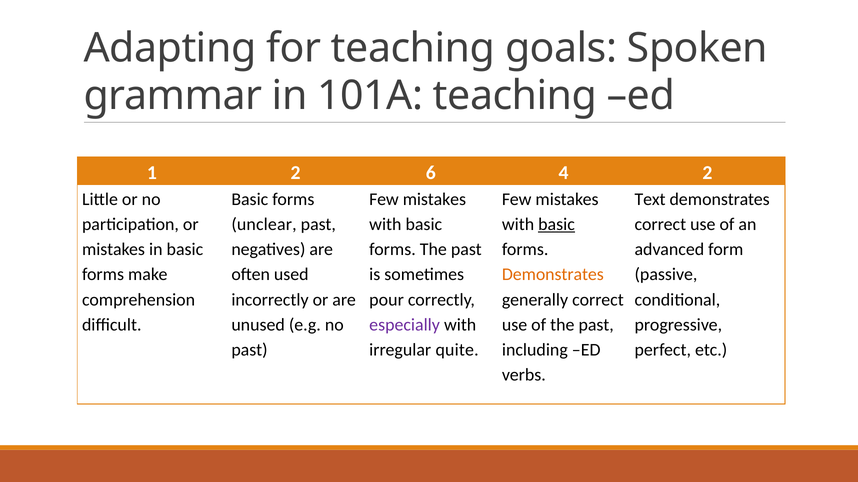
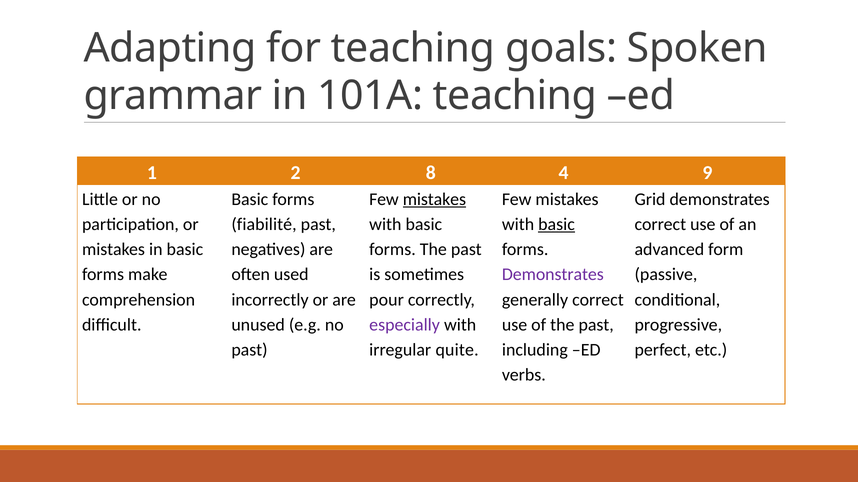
6: 6 -> 8 (431, 173)
4 2: 2 -> 9 (707, 173)
mistakes underline: none -> present (434, 199)
Text: Text -> Grid (650, 199)
unclear: unclear -> fiabilité (264, 225)
Demonstrates colour: orange -> purple (553, 275)
